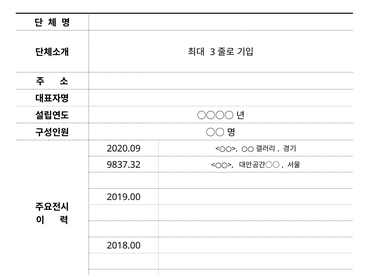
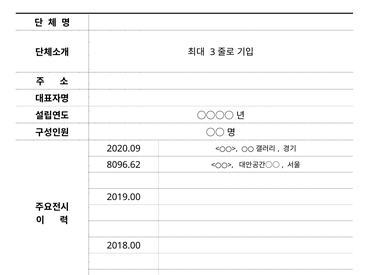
9837.32: 9837.32 -> 8096.62 (124, 164)
